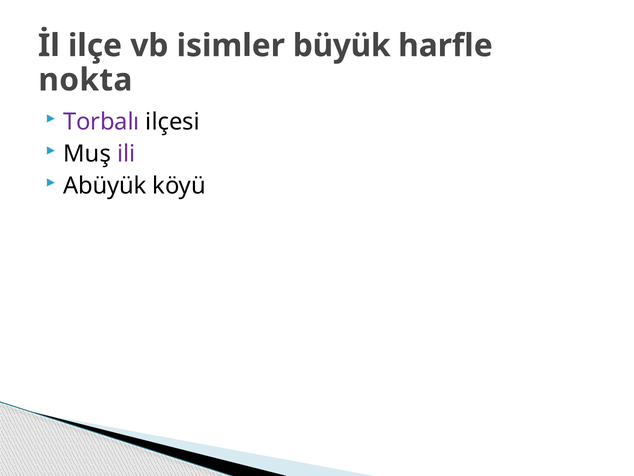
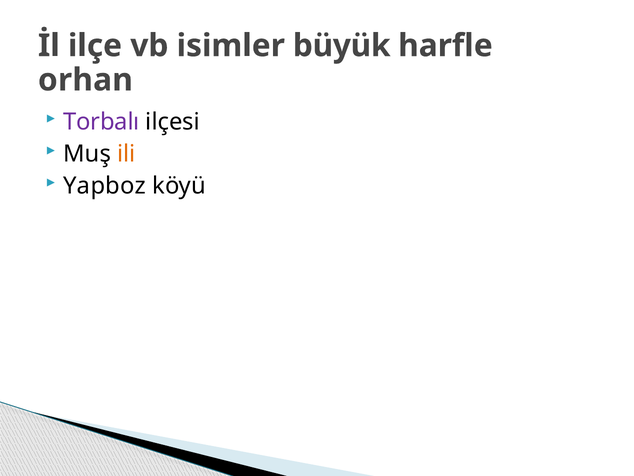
nokta: nokta -> orhan (85, 80)
ili colour: purple -> orange (126, 154)
Abüyük: Abüyük -> Yapboz (105, 186)
